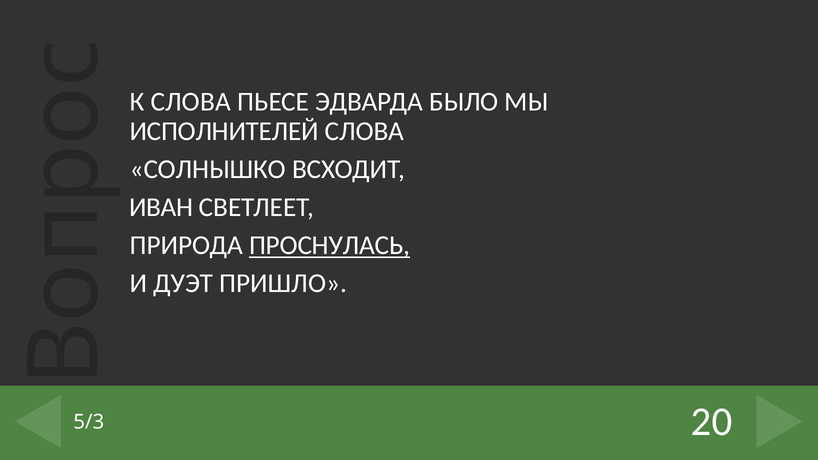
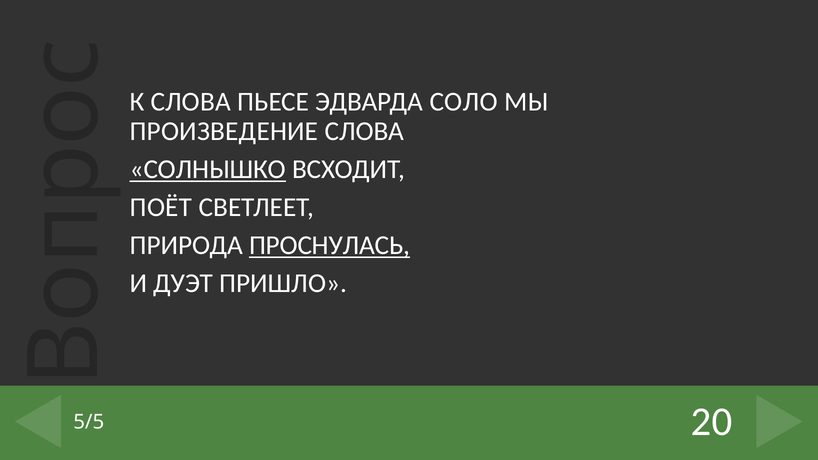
БЫЛО: БЫЛО -> СОЛО (464, 102)
ИСПОЛНИТЕЛЕЙ: ИСПОЛНИТЕЛЕЙ -> ПРОИЗВЕДЕНИЕ (224, 131)
СОЛНЫШКО underline: none -> present (208, 169)
ИВАН: ИВАН -> ПОЁТ (161, 207)
5/3: 5/3 -> 5/5 (89, 422)
